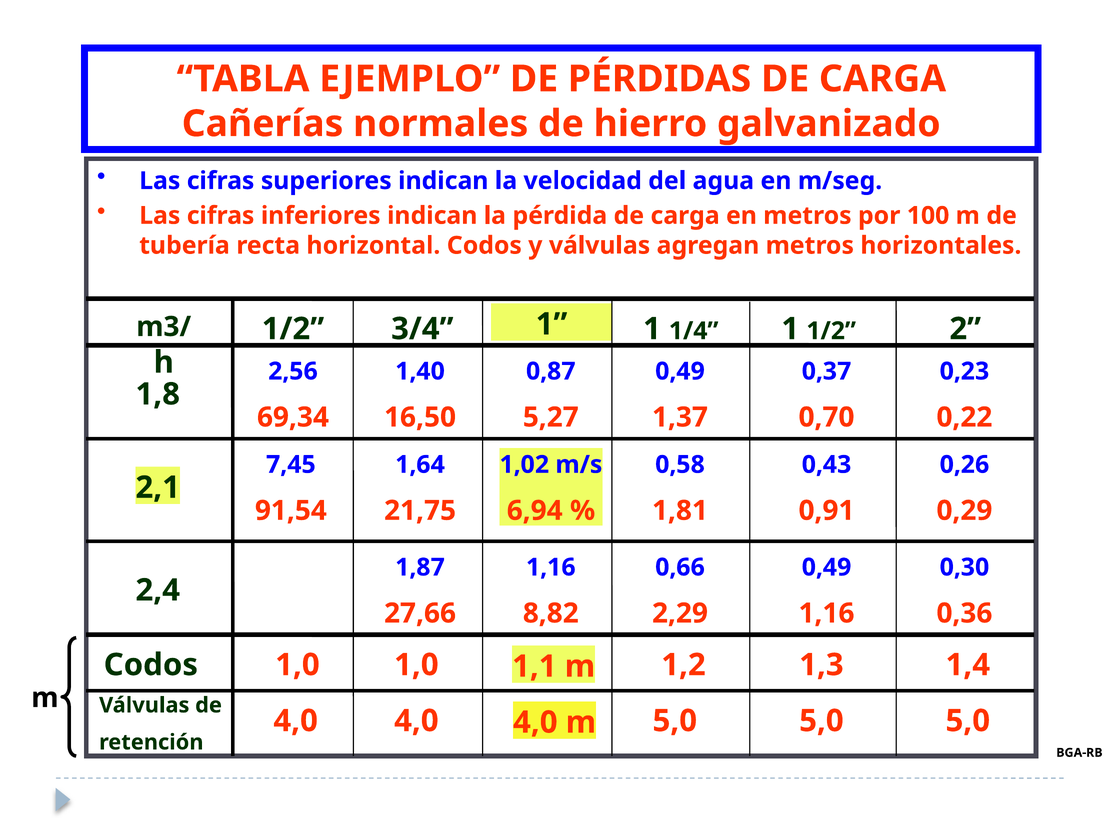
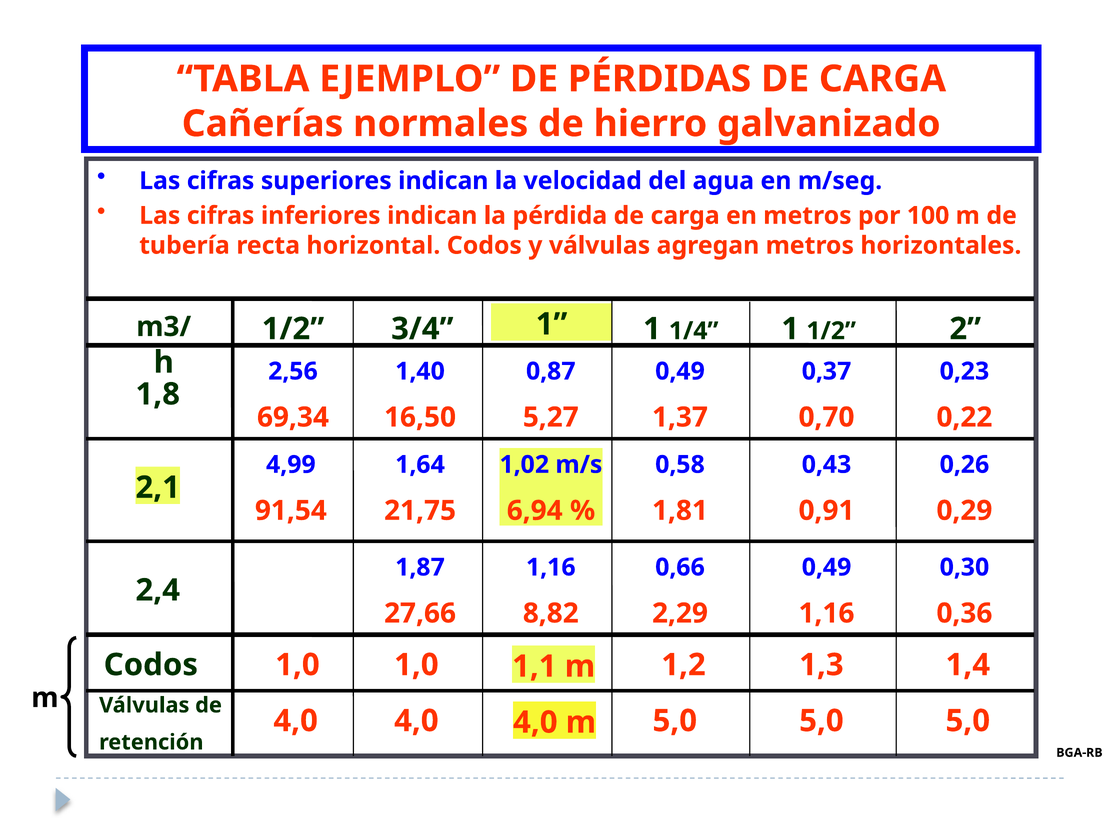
7,45: 7,45 -> 4,99 (291, 465)
